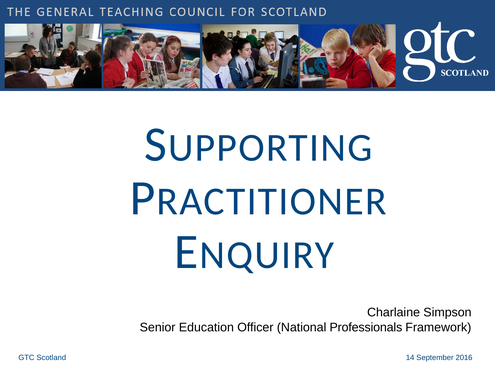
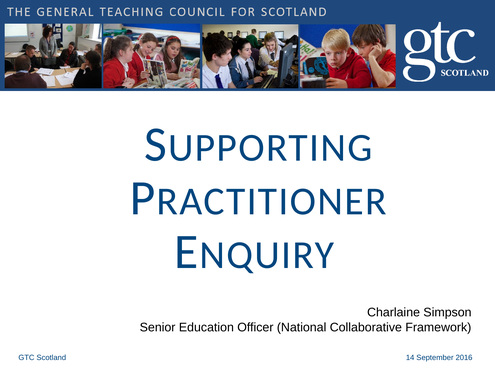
Professionals: Professionals -> Collaborative (366, 327)
